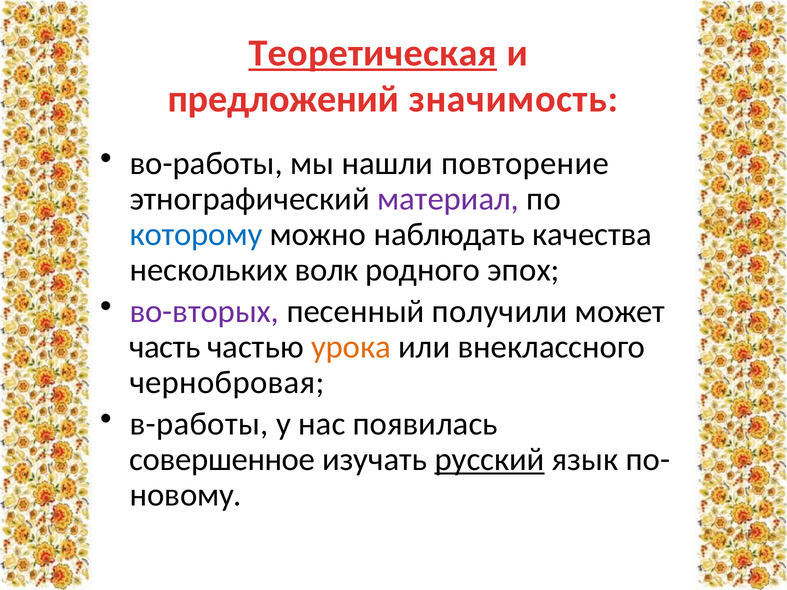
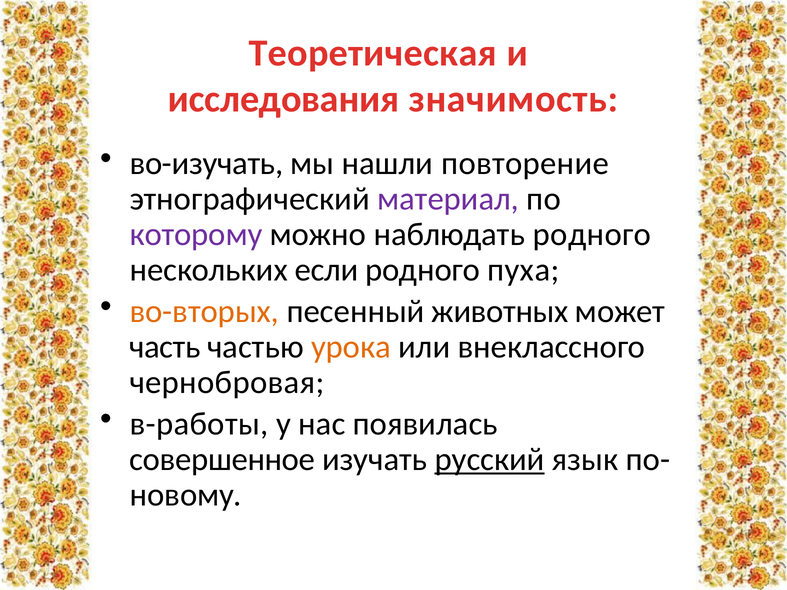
Теоретическая underline: present -> none (373, 53)
предложений: предложений -> исследования (283, 99)
во-работы: во-работы -> во-изучать (206, 164)
которому colour: blue -> purple (196, 234)
наблюдать качества: качества -> родного (592, 234)
волк: волк -> если (327, 270)
эпох: эпох -> пуха (523, 270)
во-вторых colour: purple -> orange (204, 312)
получили: получили -> животных (500, 312)
